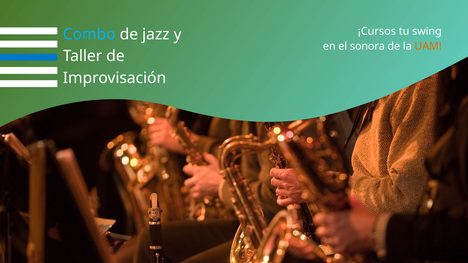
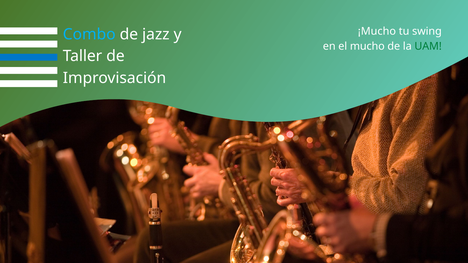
¡Cursos: ¡Cursos -> ¡Mucho (377, 31)
sonora: sonora -> mucho (367, 46)
UAM colour: orange -> green (428, 46)
